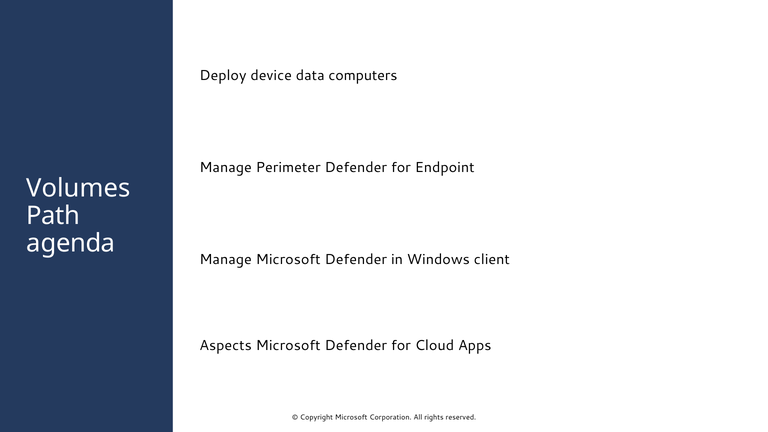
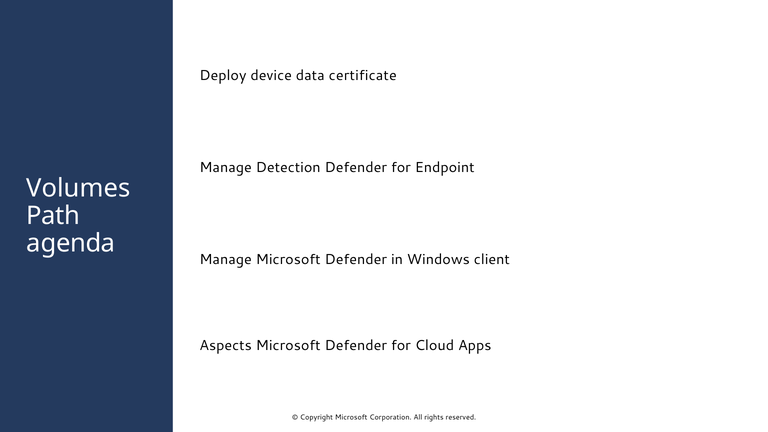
computers: computers -> certificate (363, 76)
Perimeter: Perimeter -> Detection (288, 168)
